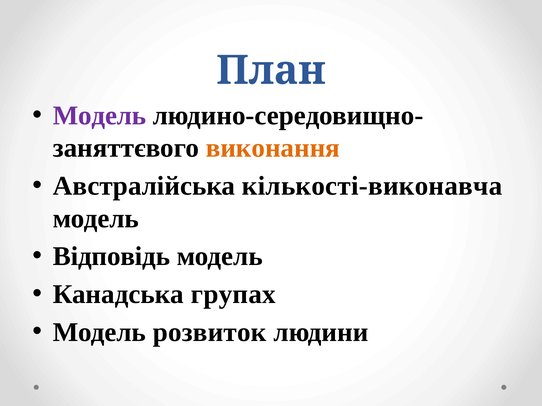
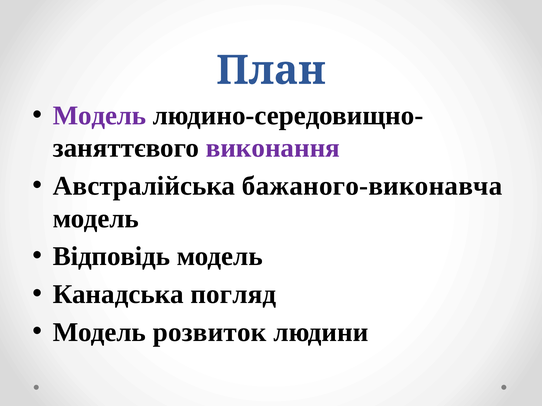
виконання colour: orange -> purple (273, 148)
кількості-виконавча: кількості-виконавча -> бажаного-виконавча (372, 186)
групах: групах -> погляд (233, 295)
